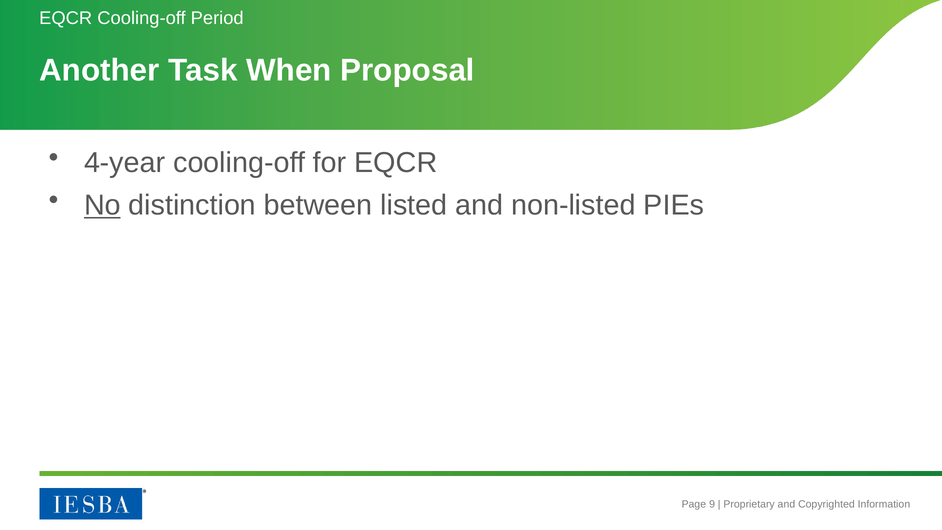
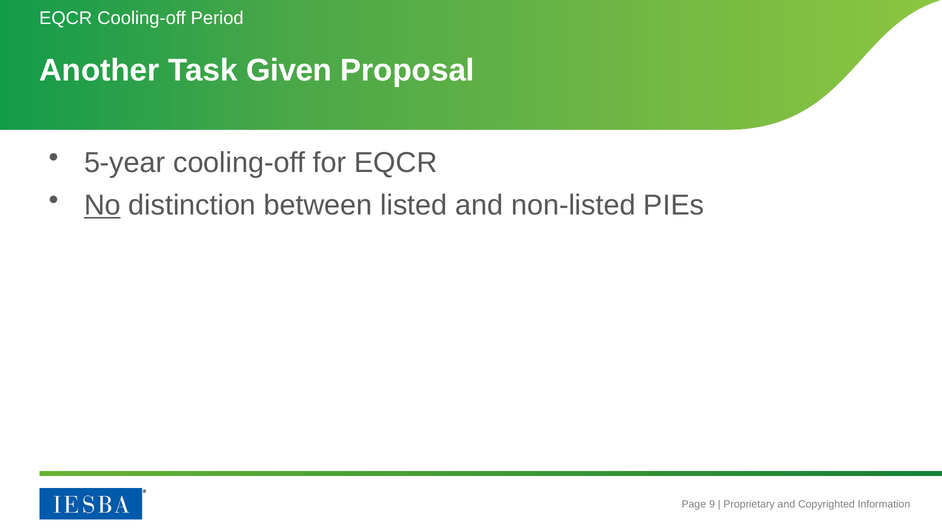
When: When -> Given (289, 70)
4-year: 4-year -> 5-year (125, 163)
